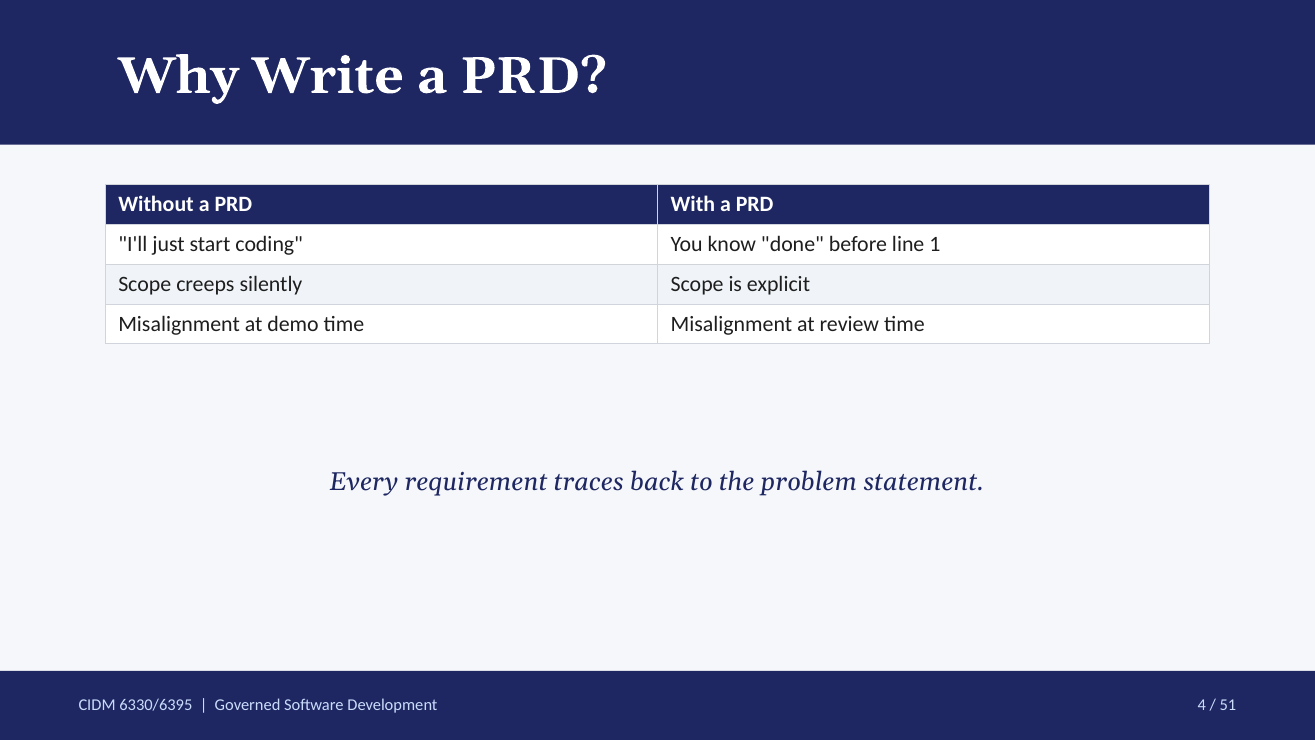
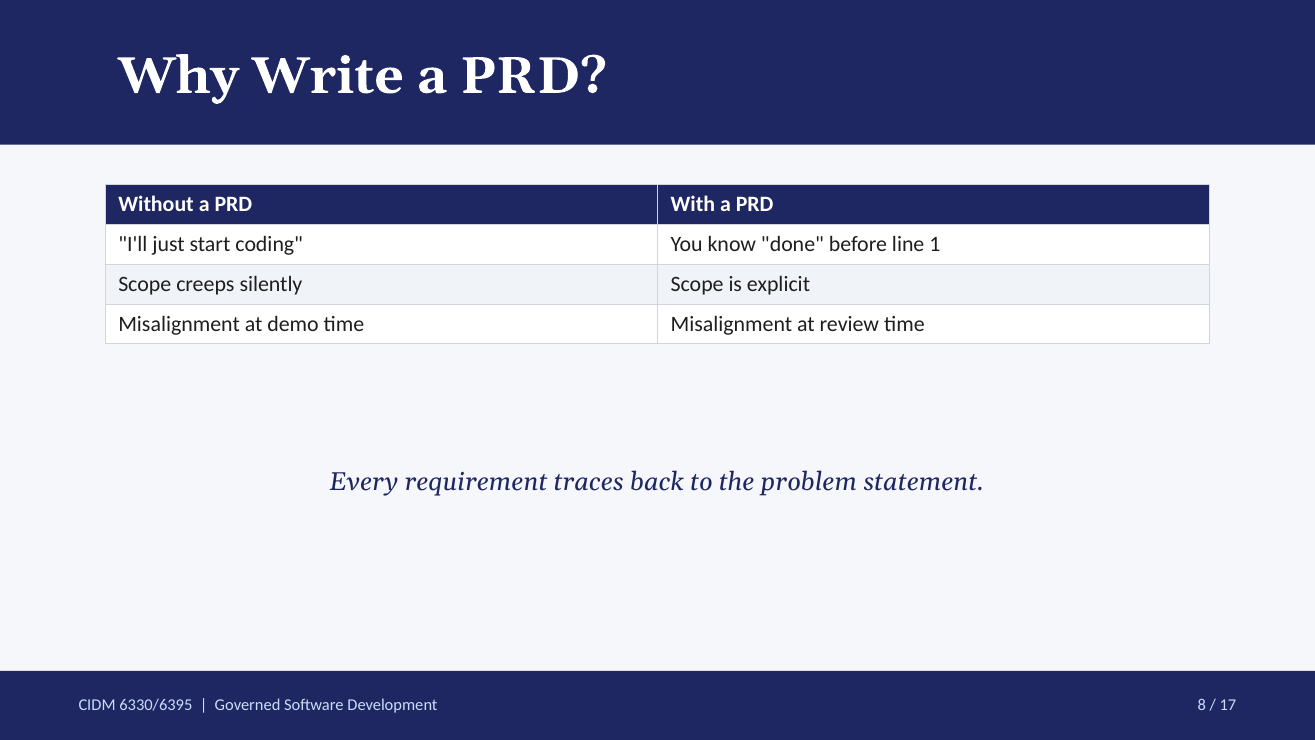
4: 4 -> 8 (1202, 705)
51: 51 -> 17 (1228, 705)
